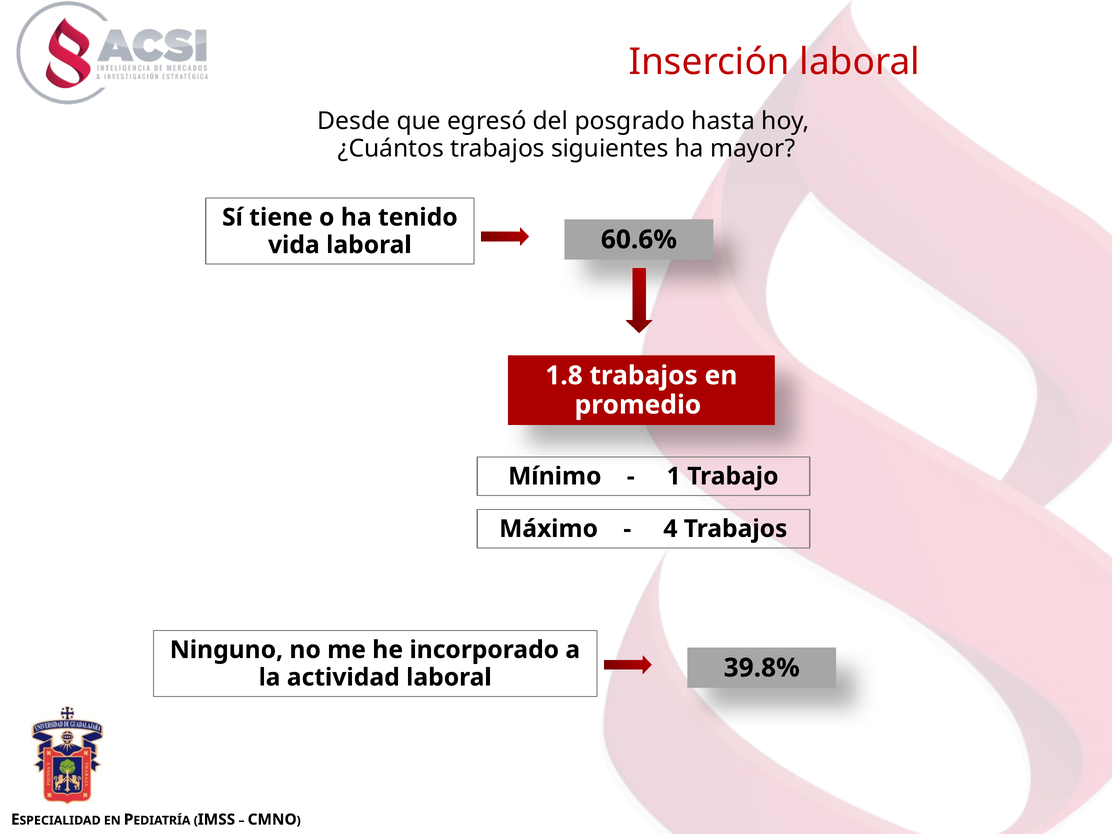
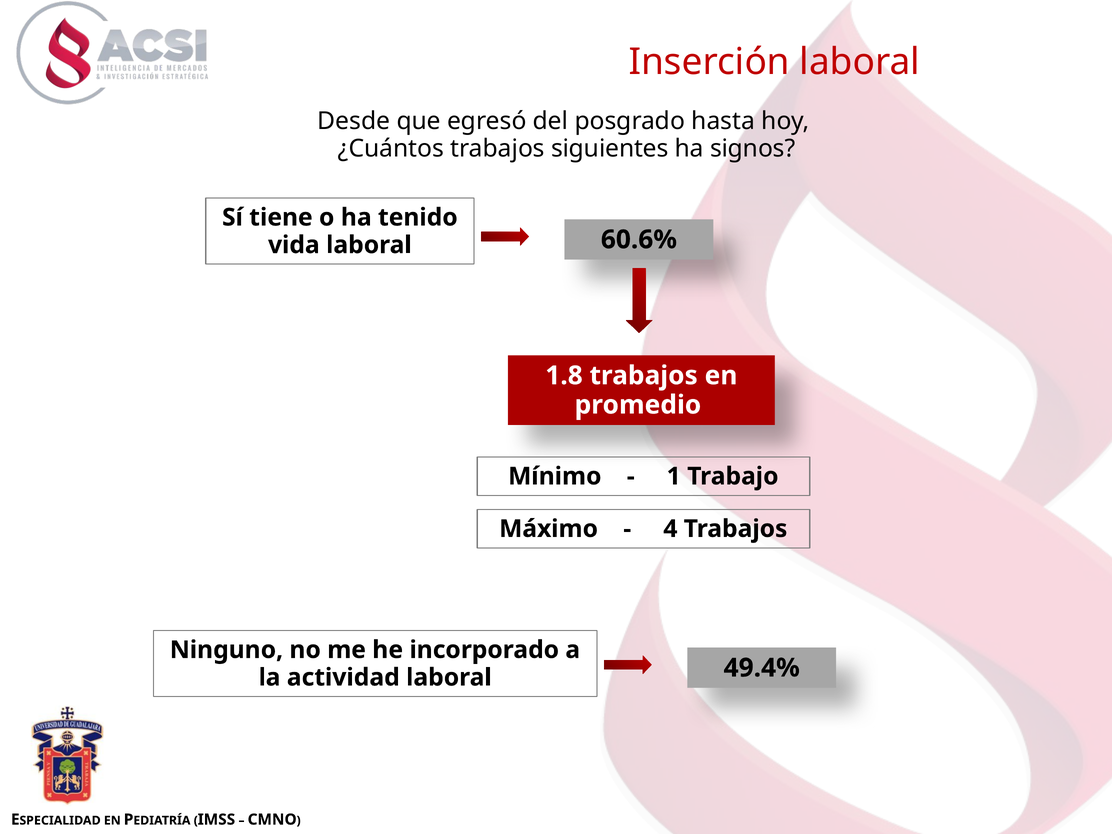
mayor: mayor -> signos (753, 149)
39.8%: 39.8% -> 49.4% (762, 668)
